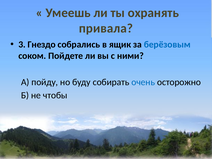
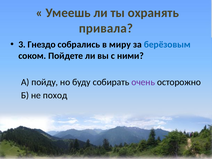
ящик: ящик -> миру (120, 44)
очень colour: blue -> purple (143, 82)
чтобы: чтобы -> поход (55, 95)
